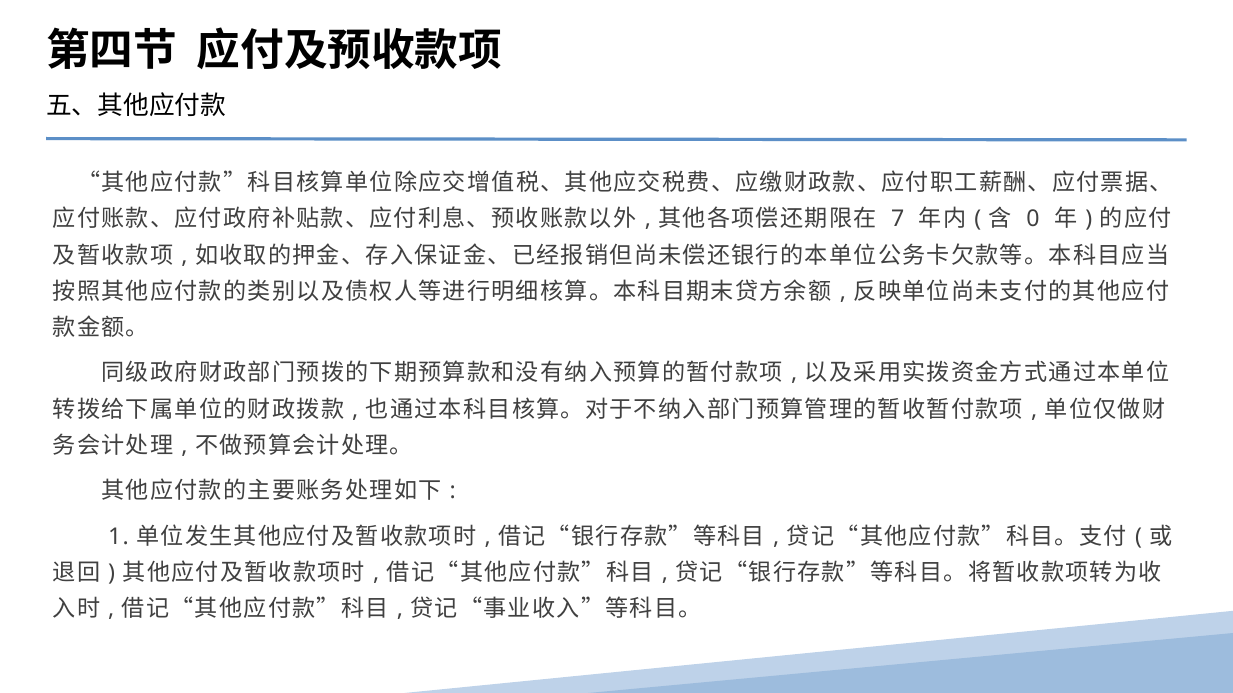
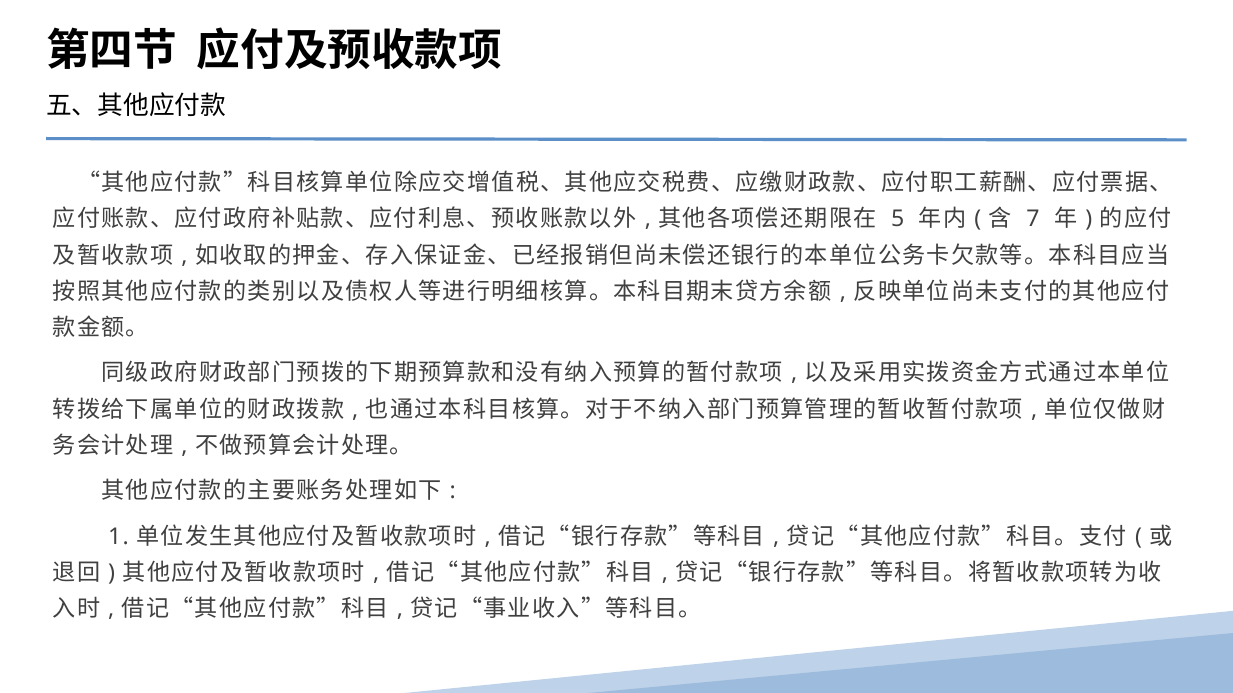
7: 7 -> 5 (898, 219)
0: 0 -> 7 (1033, 219)
